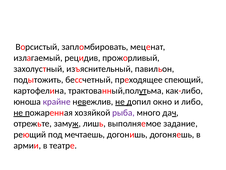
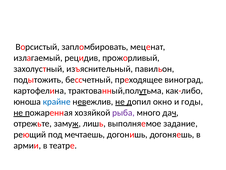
спеющий: спеющий -> виноград (184, 80)
крайне colour: purple -> blue (57, 101)
либо: либо -> годы (192, 101)
